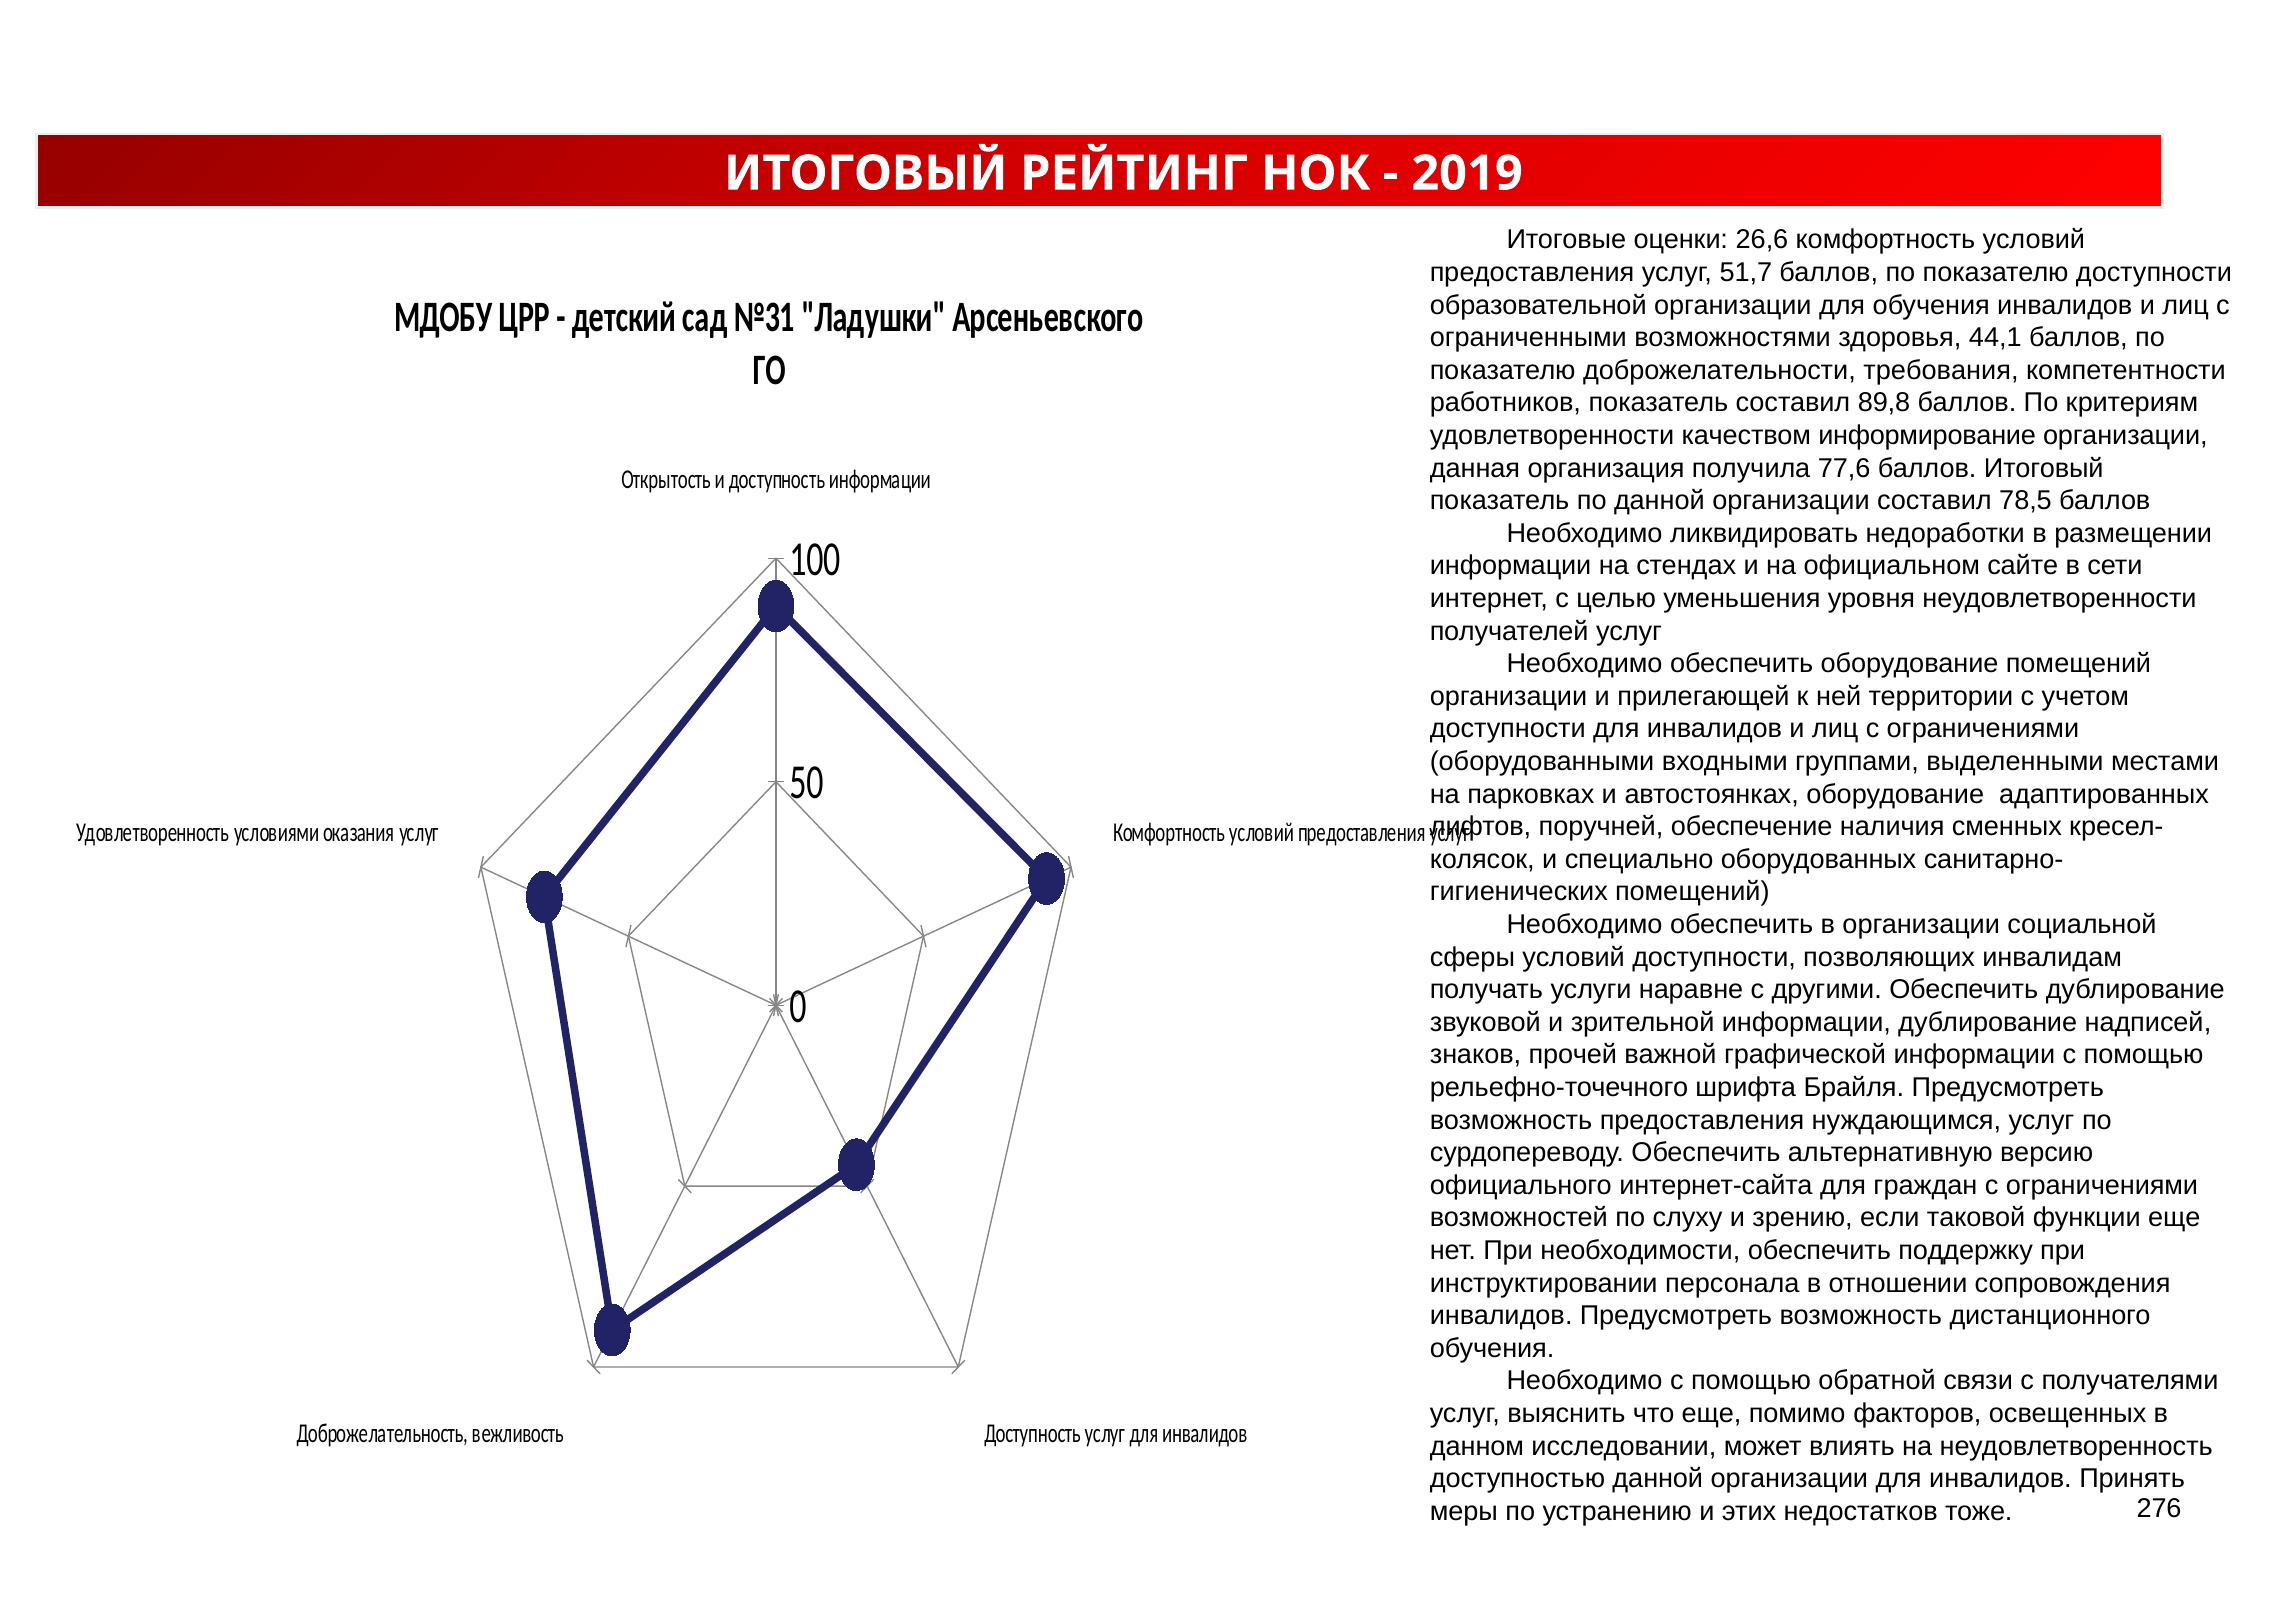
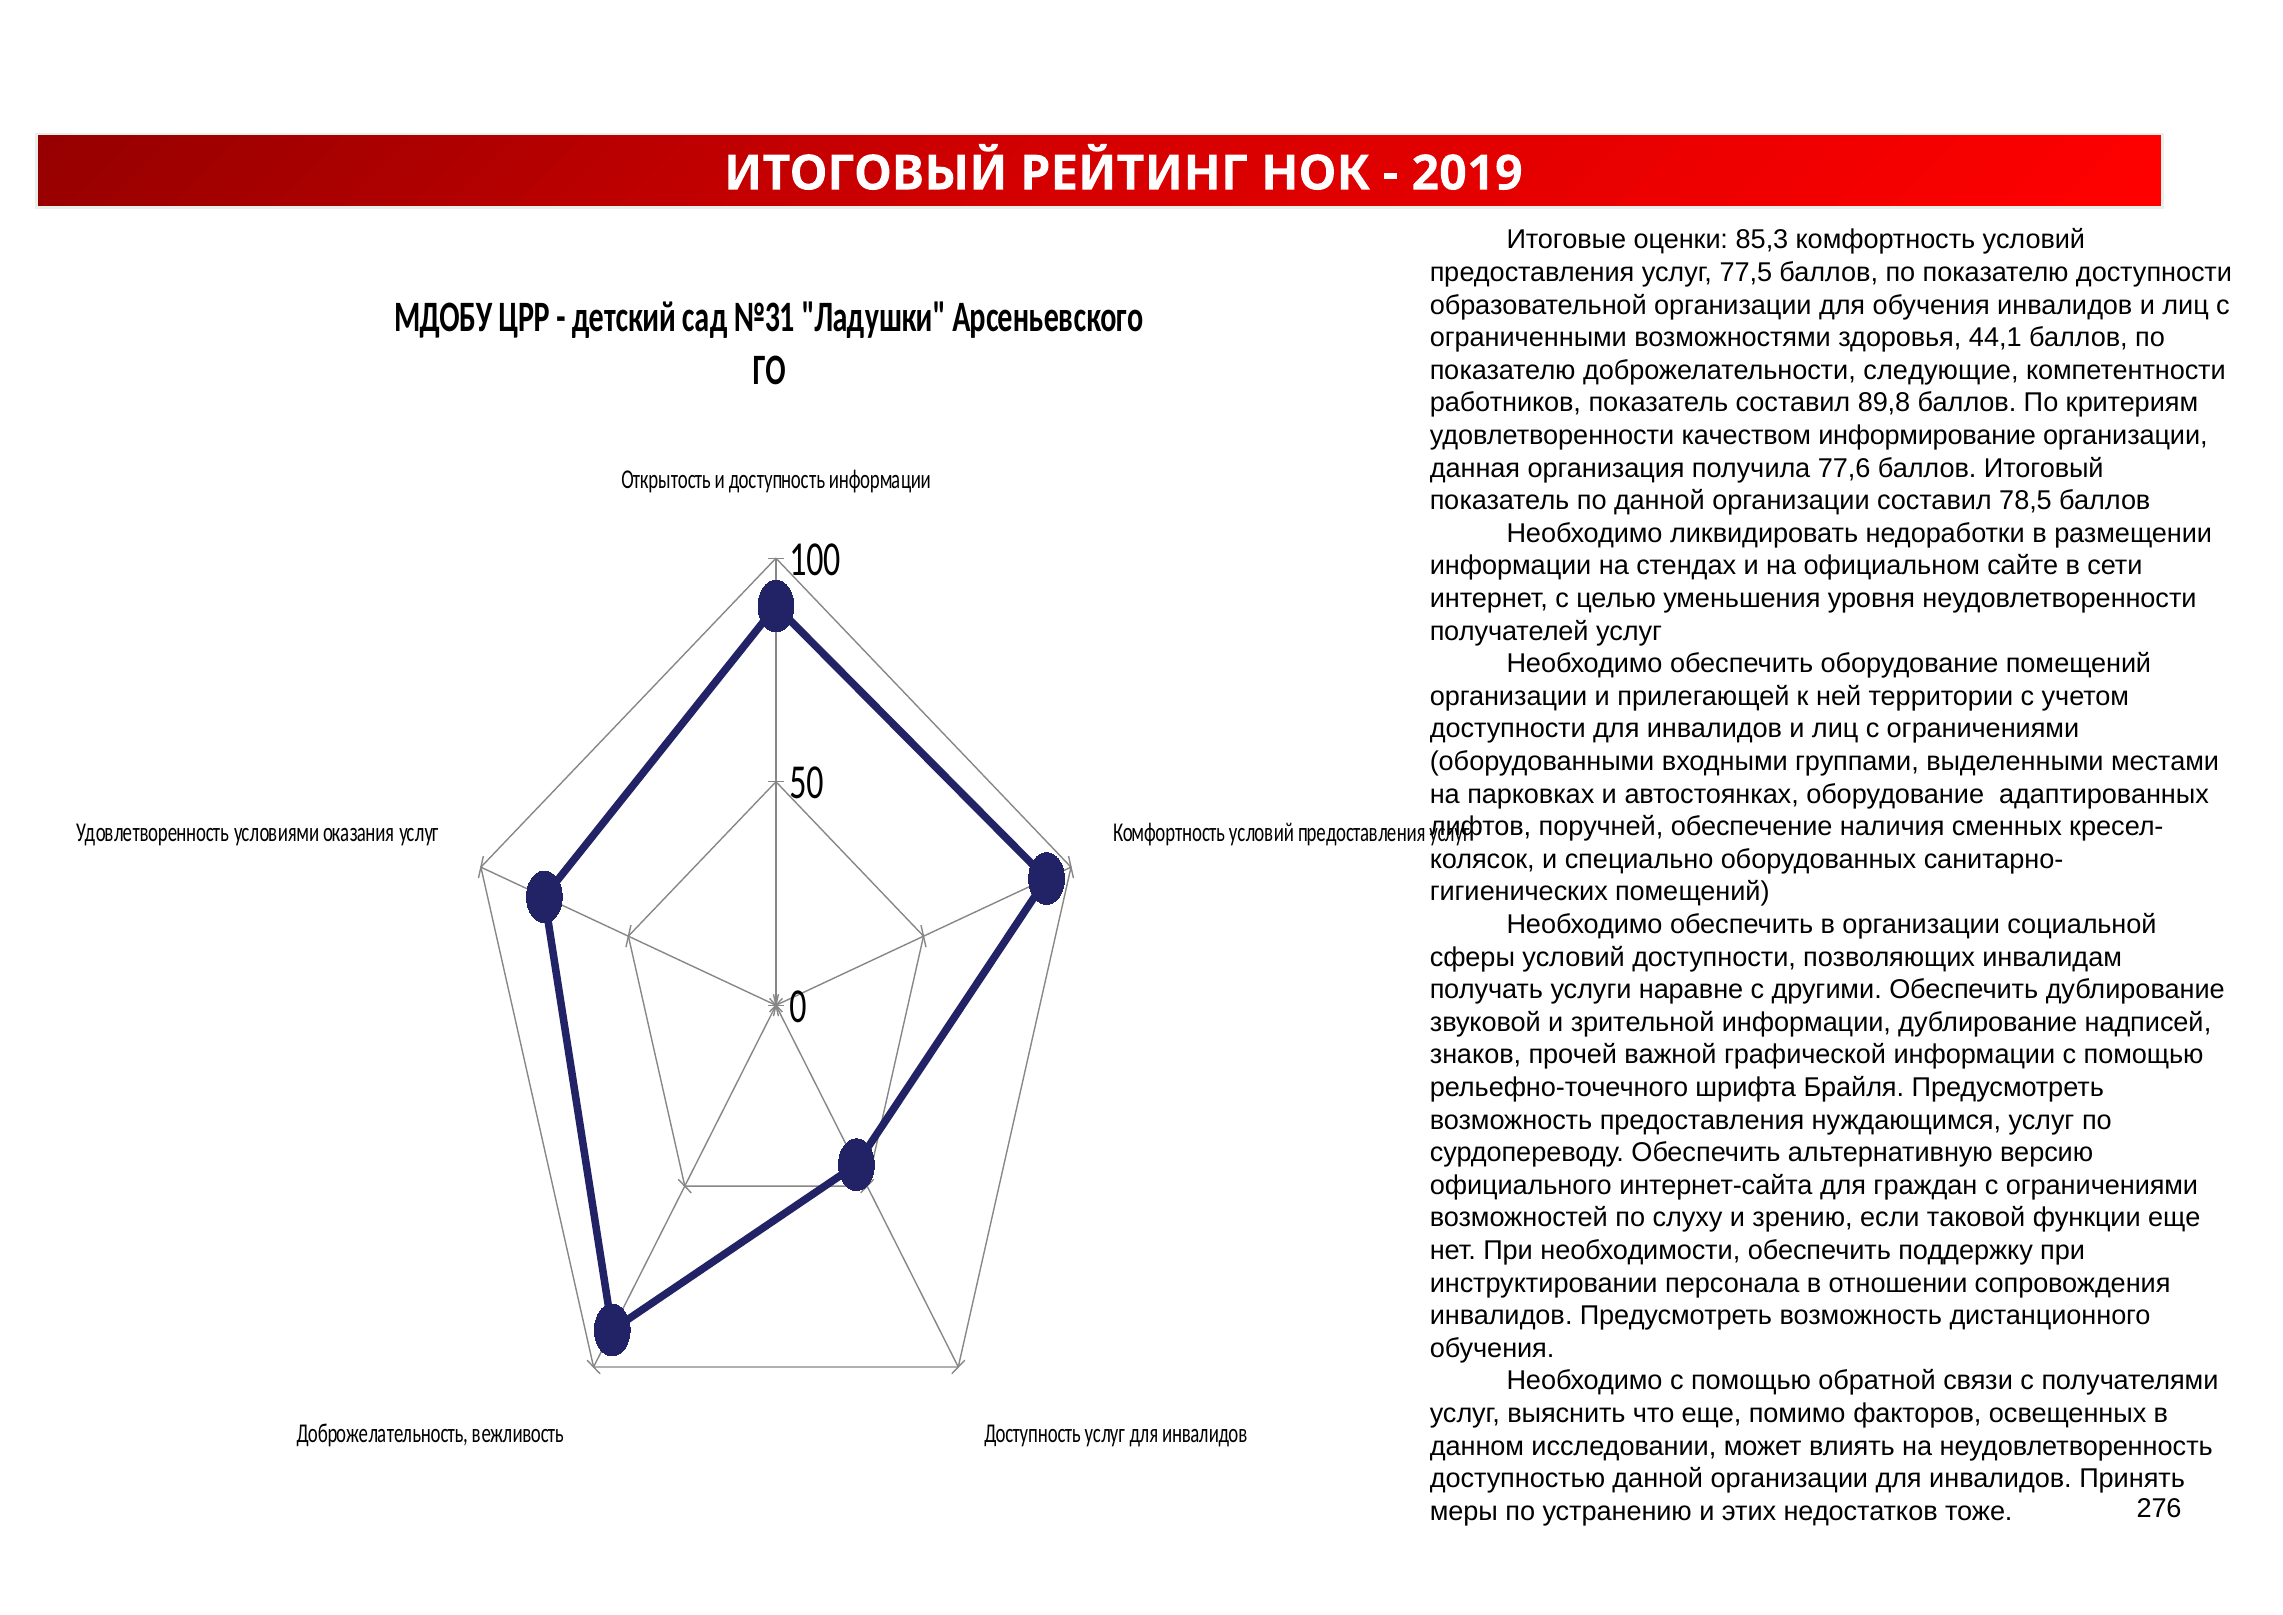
26,6: 26,6 -> 85,3 (1762, 240)
51,7: 51,7 -> 77,5 (1746, 272)
требования: требования -> следующие (1941, 370)
